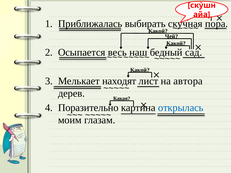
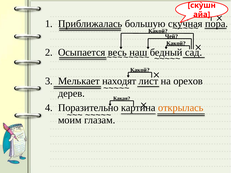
выбирать: выбирать -> большую (145, 24)
автора: автора -> орехов (188, 81)
открылась colour: blue -> orange (181, 108)
